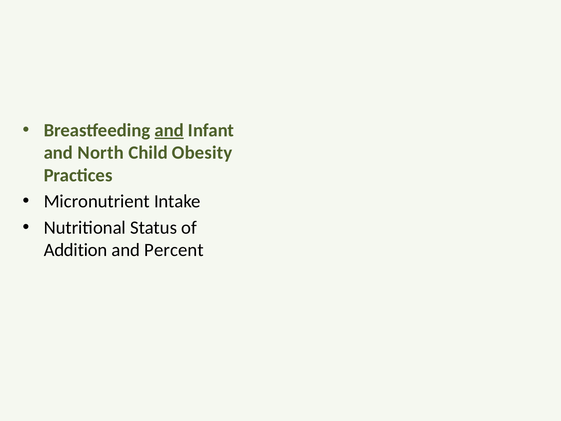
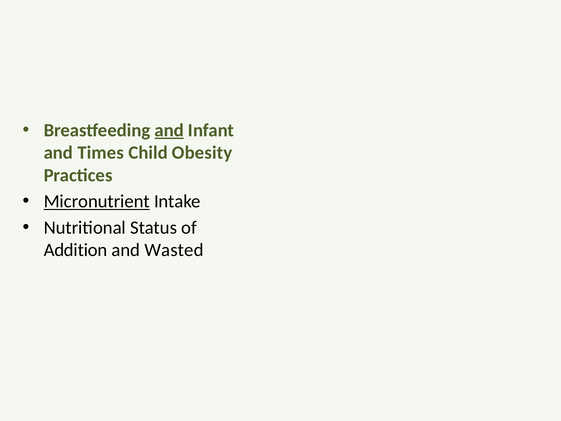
North: North -> Times (101, 153)
Micronutrient underline: none -> present (97, 201)
Percent: Percent -> Wasted (174, 250)
